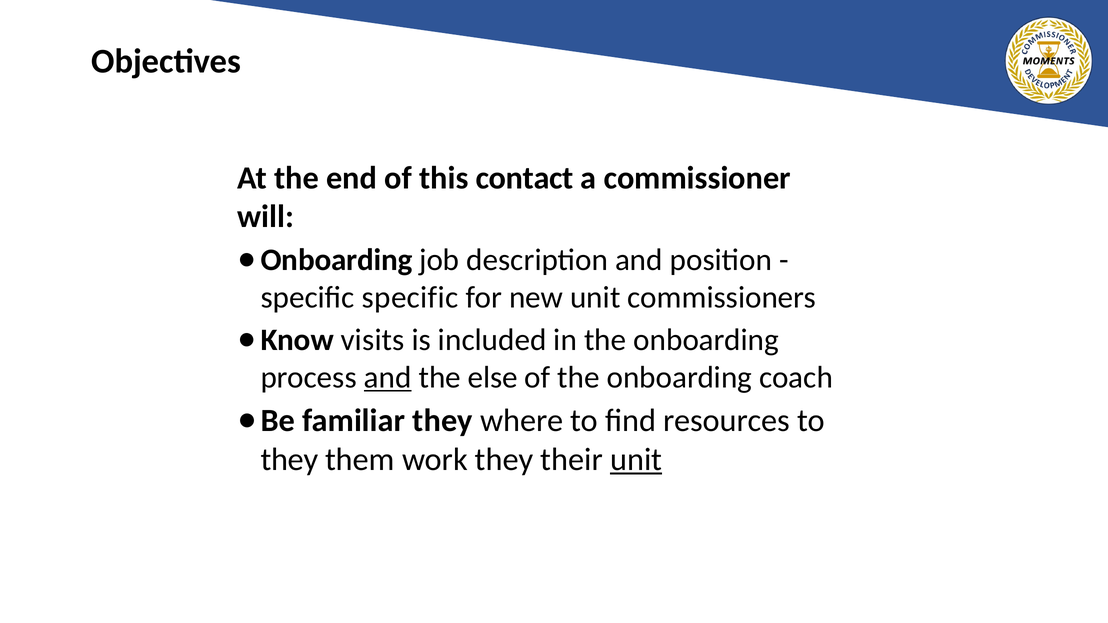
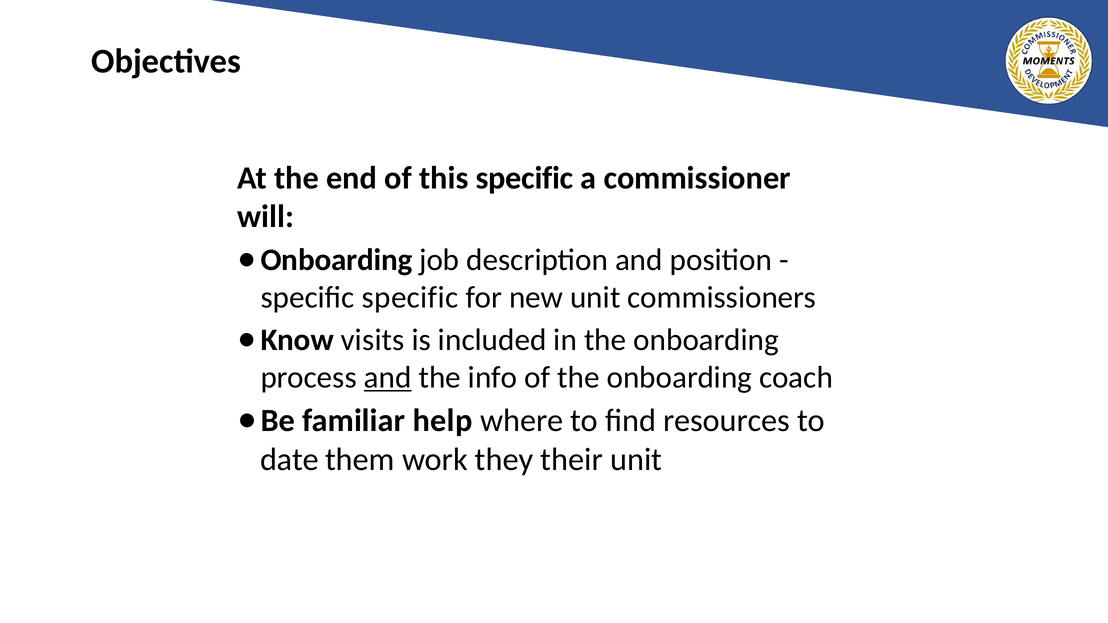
this contact: contact -> specific (525, 178)
else: else -> info (493, 377)
familiar they: they -> help (443, 421)
they: they -> date (289, 460)
unit underline: present -> none (636, 460)
